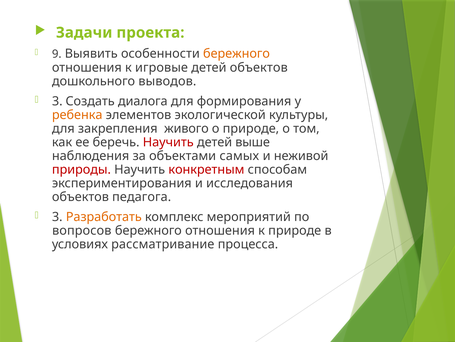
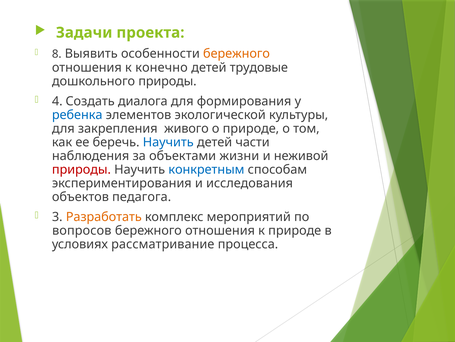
9: 9 -> 8 (57, 54)
игровые: игровые -> конечно (161, 67)
детей объектов: объектов -> трудовые (259, 67)
дошкольного выводов: выводов -> природы (167, 81)
3: 3 -> 4 (57, 101)
ребенка colour: orange -> blue (77, 115)
Научить colour: red -> blue (168, 142)
выше: выше -> части (253, 142)
самых: самых -> жизни (239, 156)
конкретным colour: red -> blue (206, 169)
